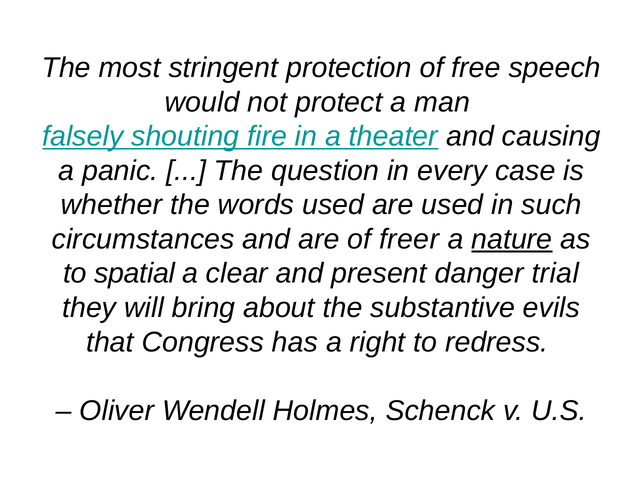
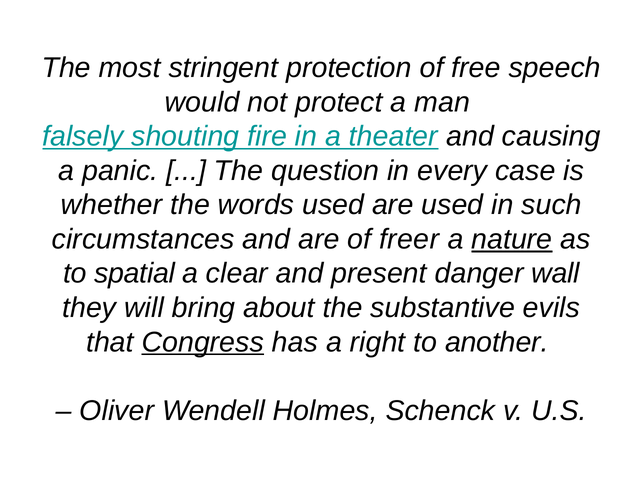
trial: trial -> wall (556, 274)
Congress underline: none -> present (203, 342)
redress: redress -> another (497, 342)
